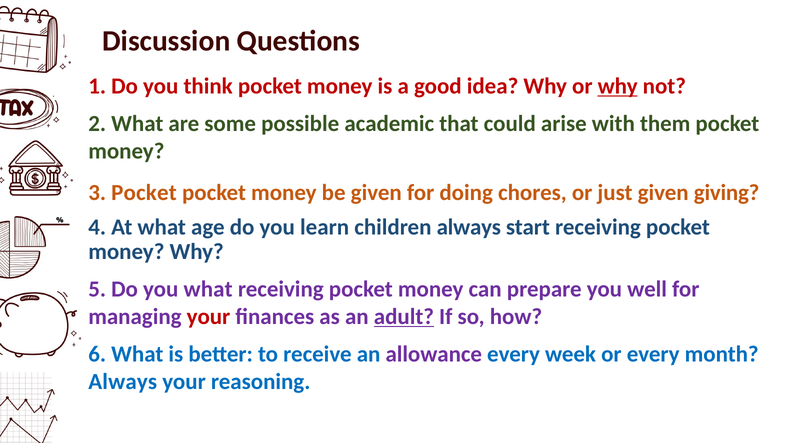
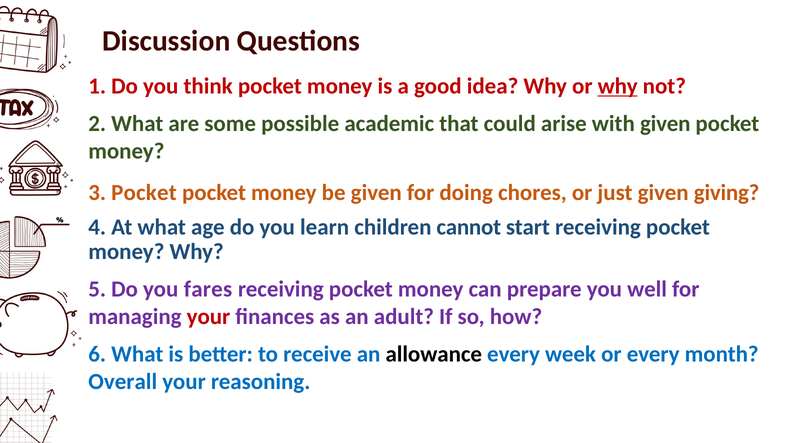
with them: them -> given (665, 124)
children always: always -> cannot (469, 227)
you what: what -> fares (208, 289)
adult underline: present -> none (404, 316)
allowance colour: purple -> black (434, 354)
Always: Always -> Overall (123, 381)
